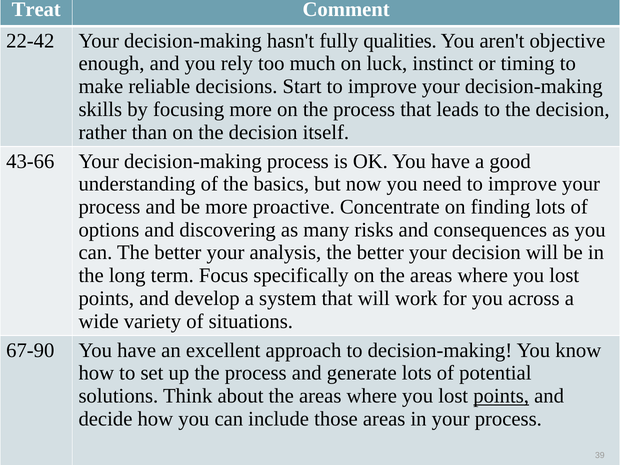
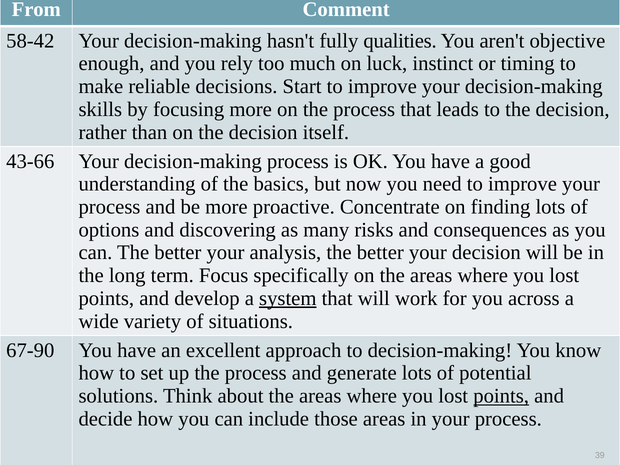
Treat: Treat -> From (36, 10)
22-42: 22-42 -> 58-42 (30, 41)
system underline: none -> present (288, 298)
